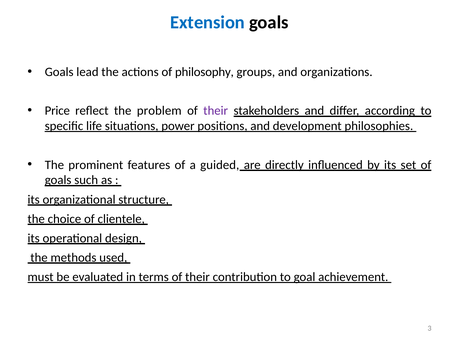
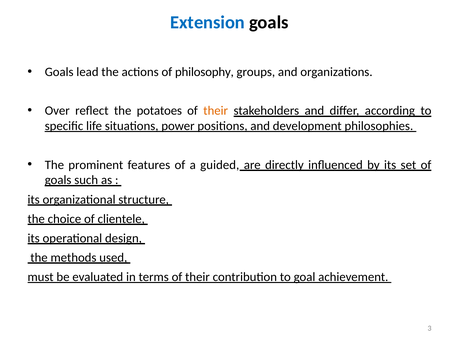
Price: Price -> Over (57, 111)
problem: problem -> potatoes (159, 111)
their colour: purple -> orange (216, 111)
